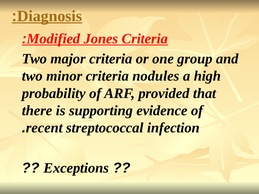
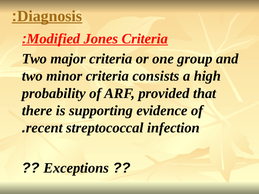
nodules: nodules -> consists (156, 76)
